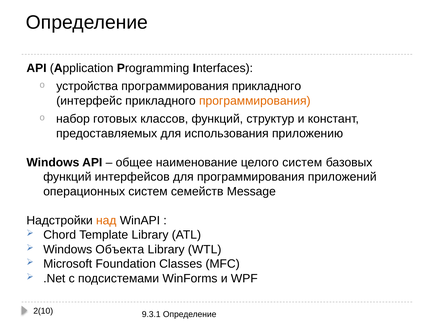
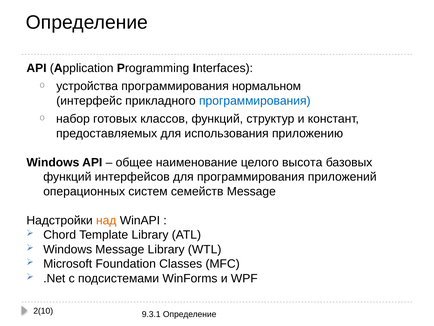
программирования прикладного: прикладного -> нормальном (266, 86)
программирования colour: orange -> blue (255, 101)
целого систем: систем -> высота (302, 162)
Windows Объекта: Объекта -> Message (120, 249)
